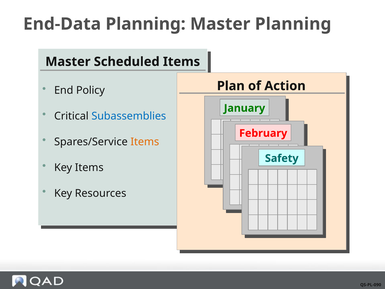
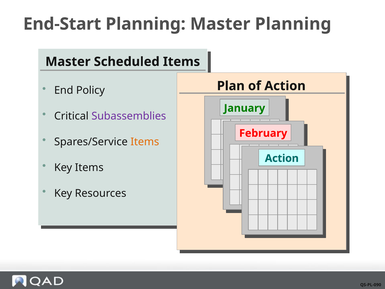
End-Data: End-Data -> End-Start (62, 24)
Subassemblies colour: blue -> purple (129, 116)
Safety: Safety -> Action (282, 158)
